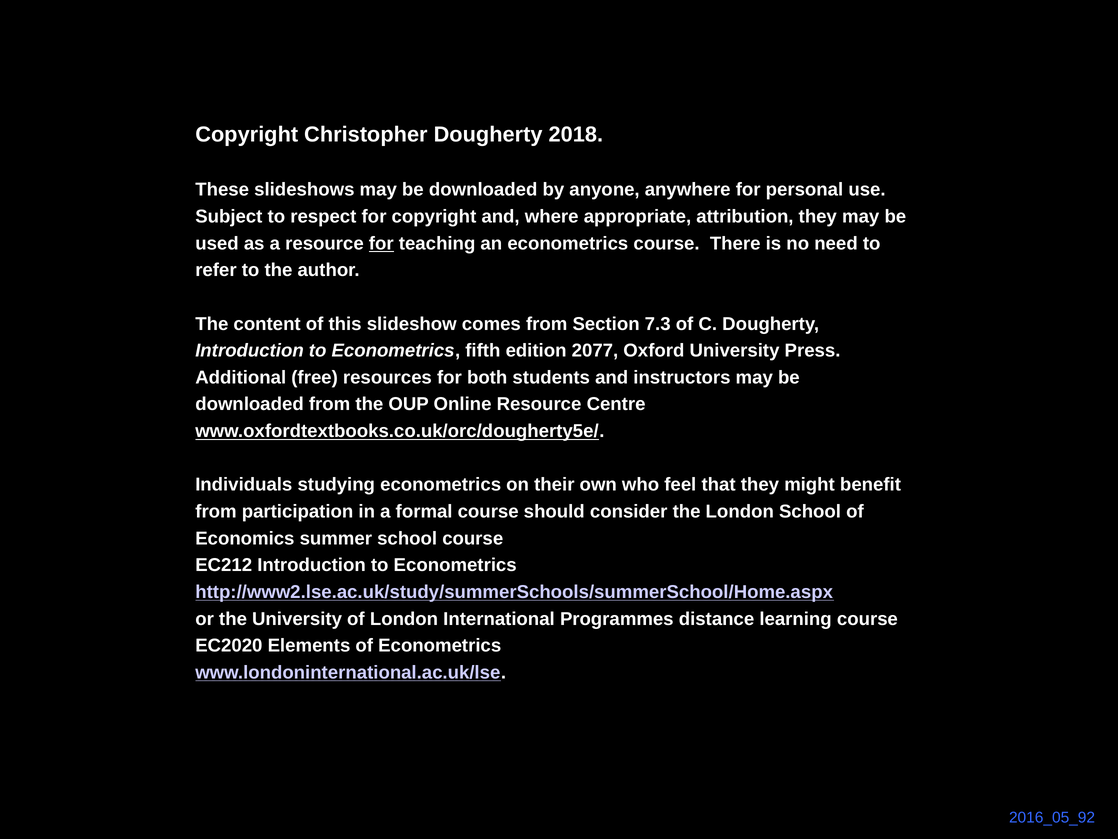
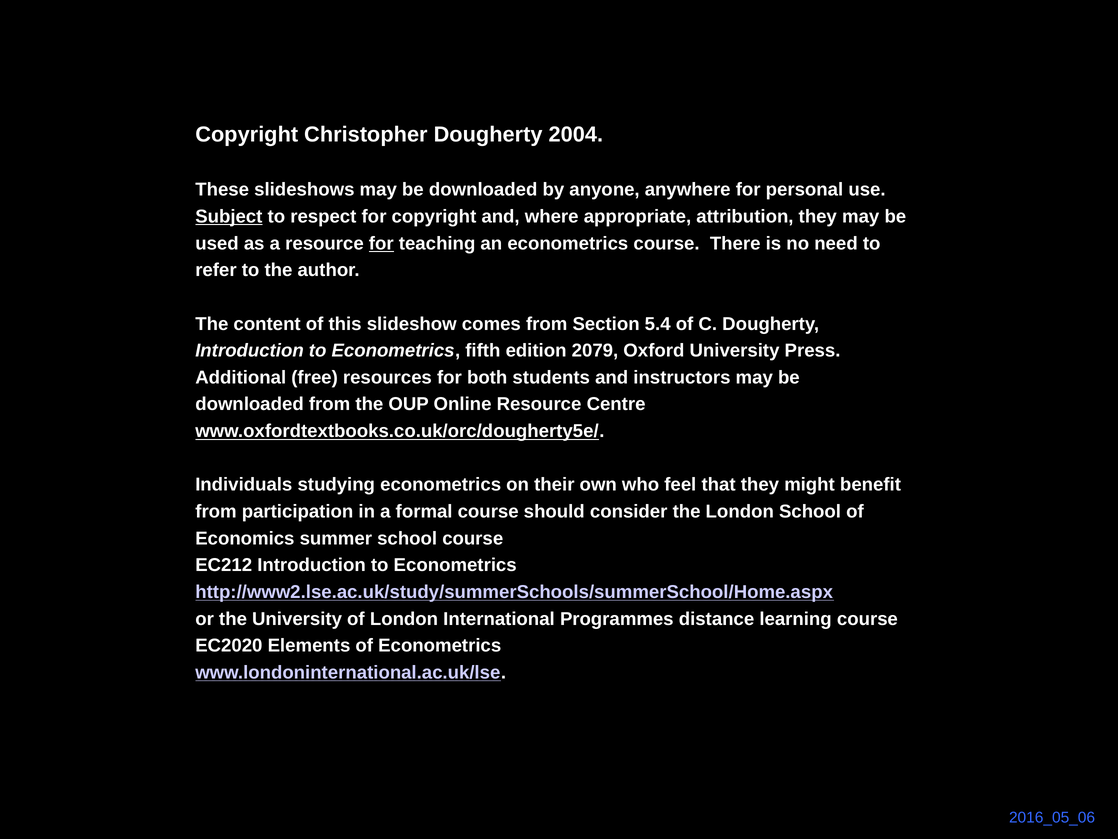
2018: 2018 -> 2004 (576, 134)
Subject underline: none -> present (229, 216)
7.3: 7.3 -> 5.4 (658, 324)
2077: 2077 -> 2079 (595, 350)
2016_05_92: 2016_05_92 -> 2016_05_06 (1052, 817)
